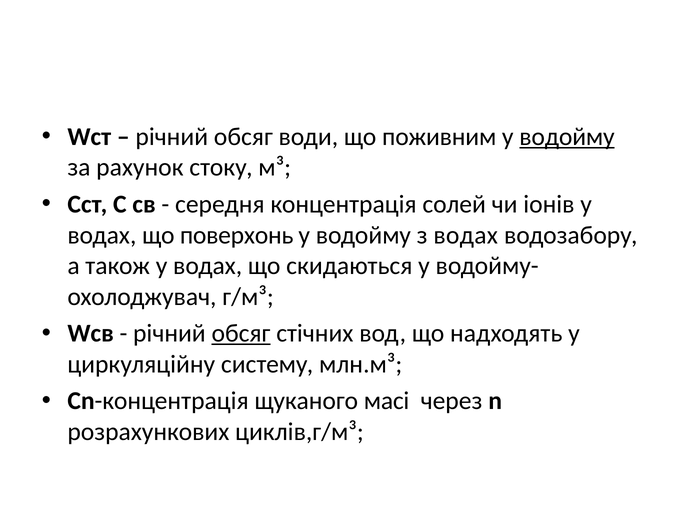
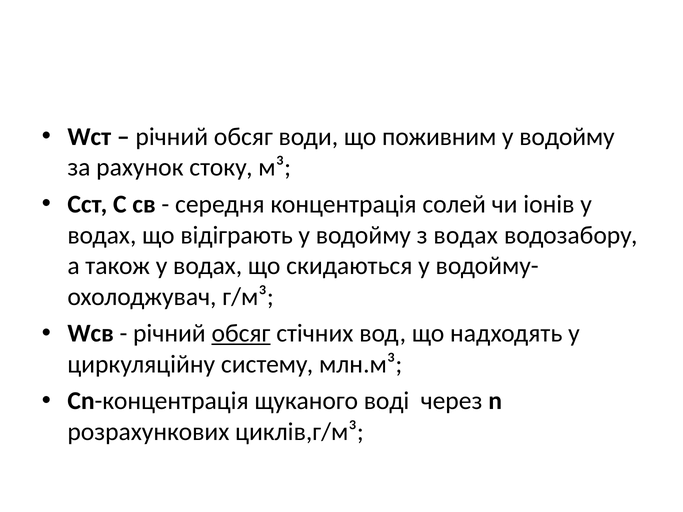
водойму underline: present -> none (567, 137)
поверхонь: поверхонь -> відіграють (237, 235)
масі: масі -> воді (387, 401)
